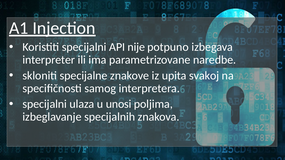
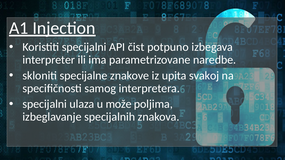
nije: nije -> čist (136, 47)
unosi: unosi -> može (119, 104)
